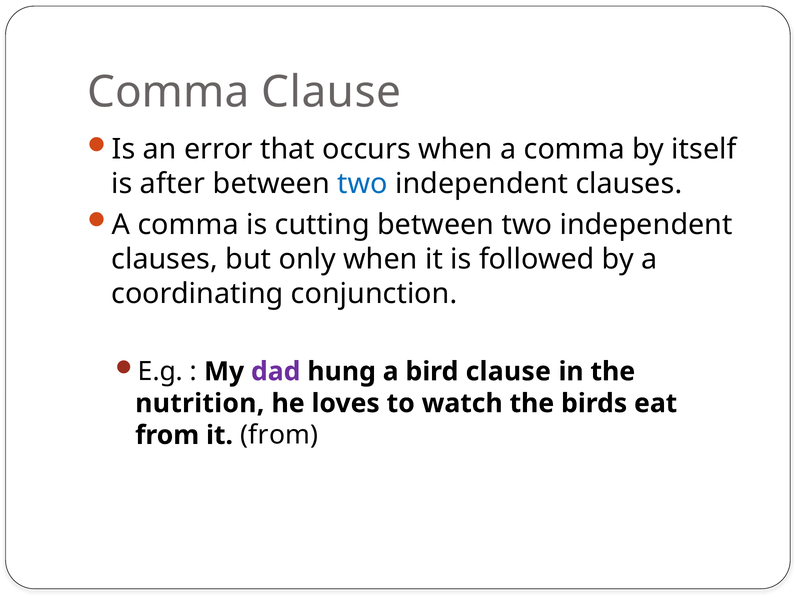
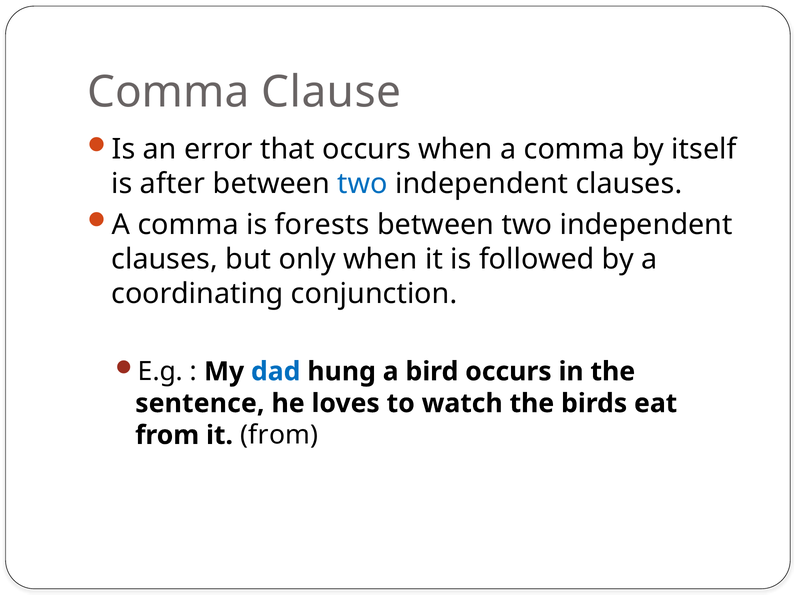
cutting: cutting -> forests (322, 225)
dad colour: purple -> blue (276, 372)
bird clause: clause -> occurs (508, 372)
nutrition: nutrition -> sentence (200, 403)
